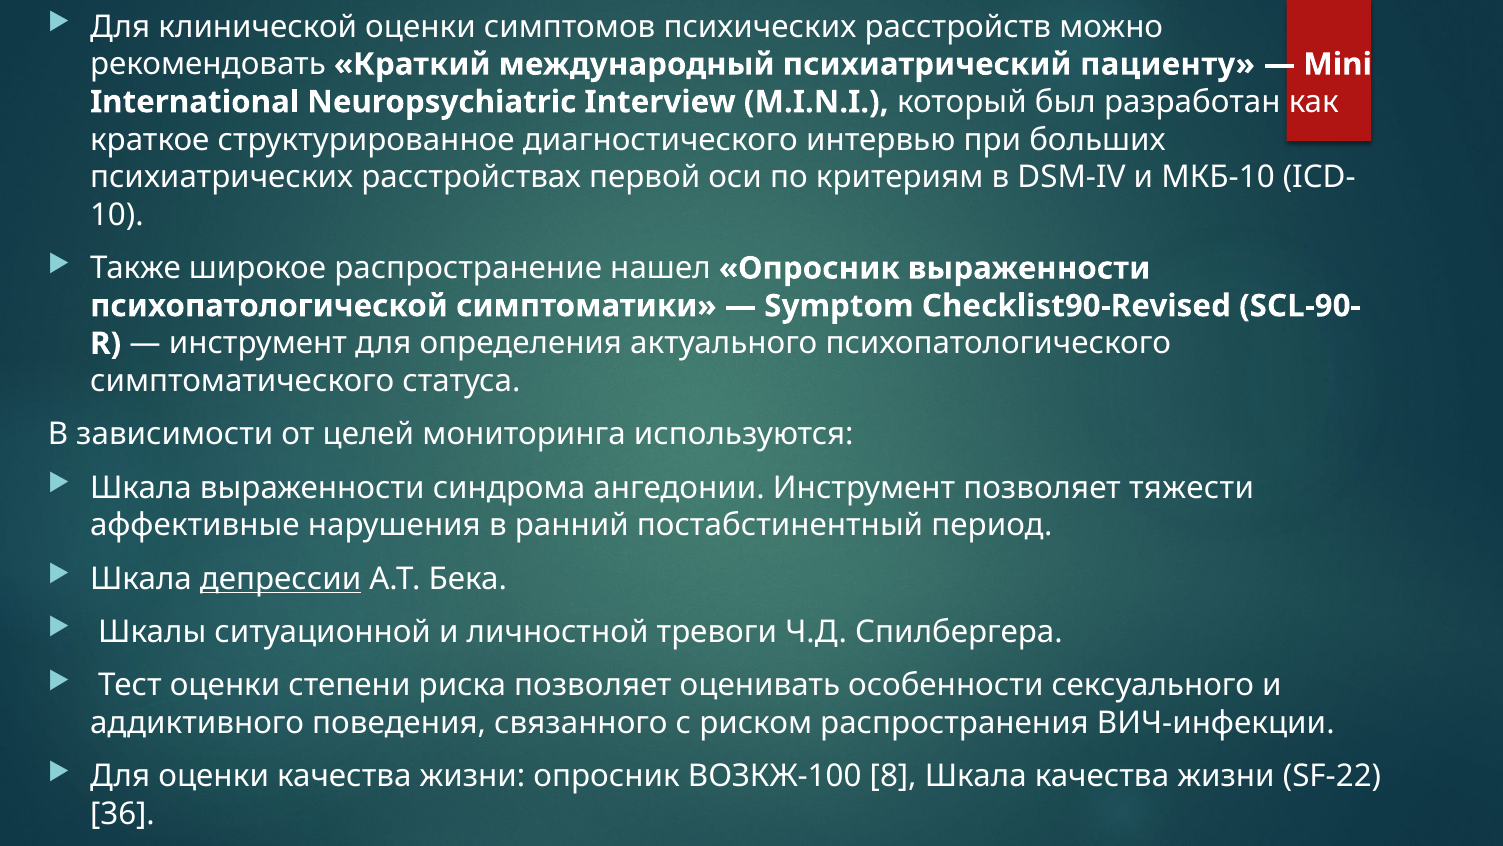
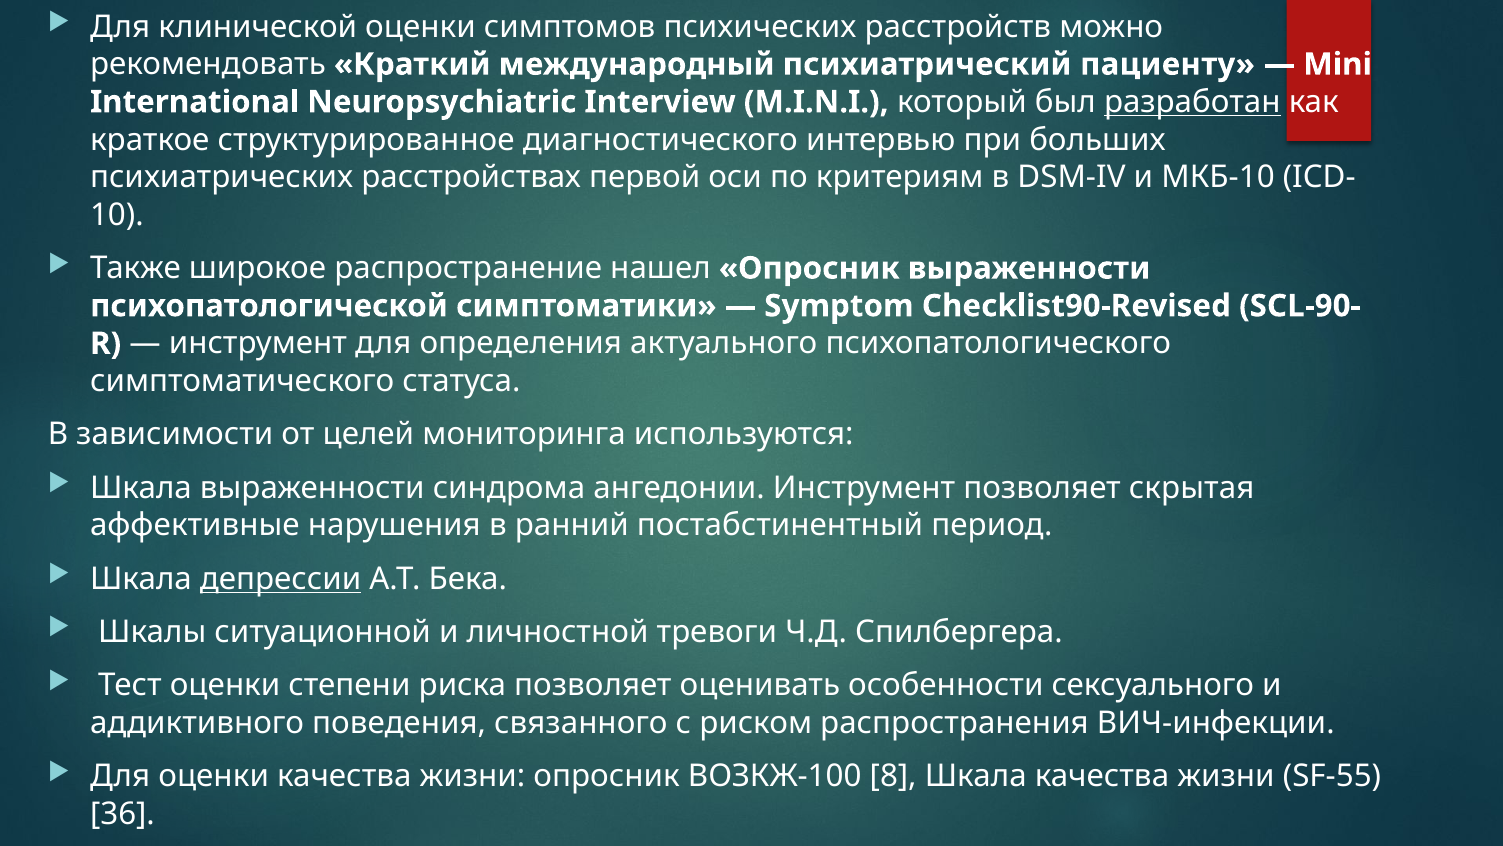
разработан underline: none -> present (1192, 102)
тяжести: тяжести -> скрытая (1192, 488)
SF-22: SF-22 -> SF-55 (1332, 776)
